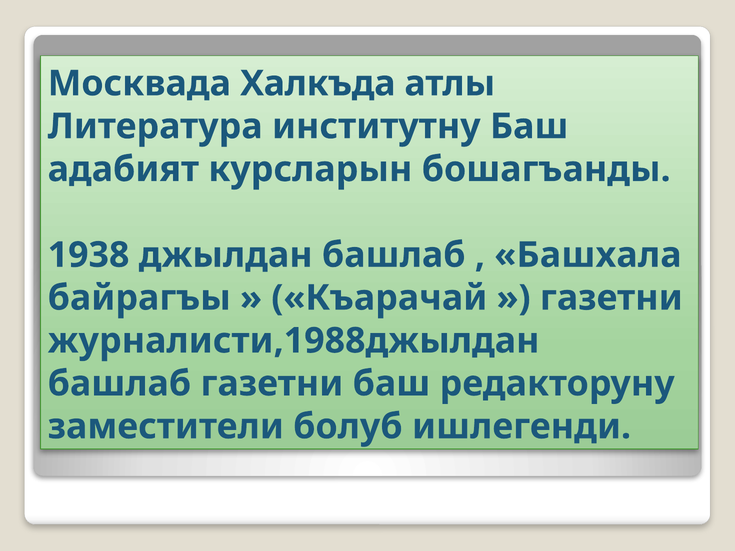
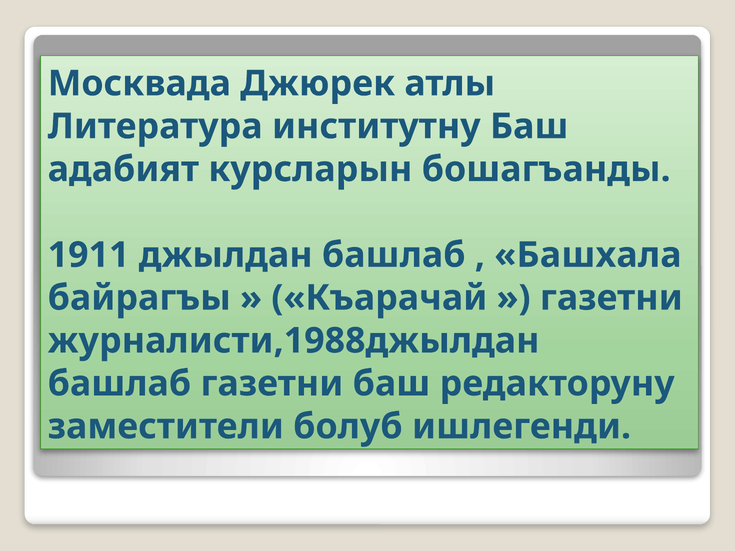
Халкъда: Халкъда -> Джюрек (318, 84)
1938: 1938 -> 1911 (89, 255)
